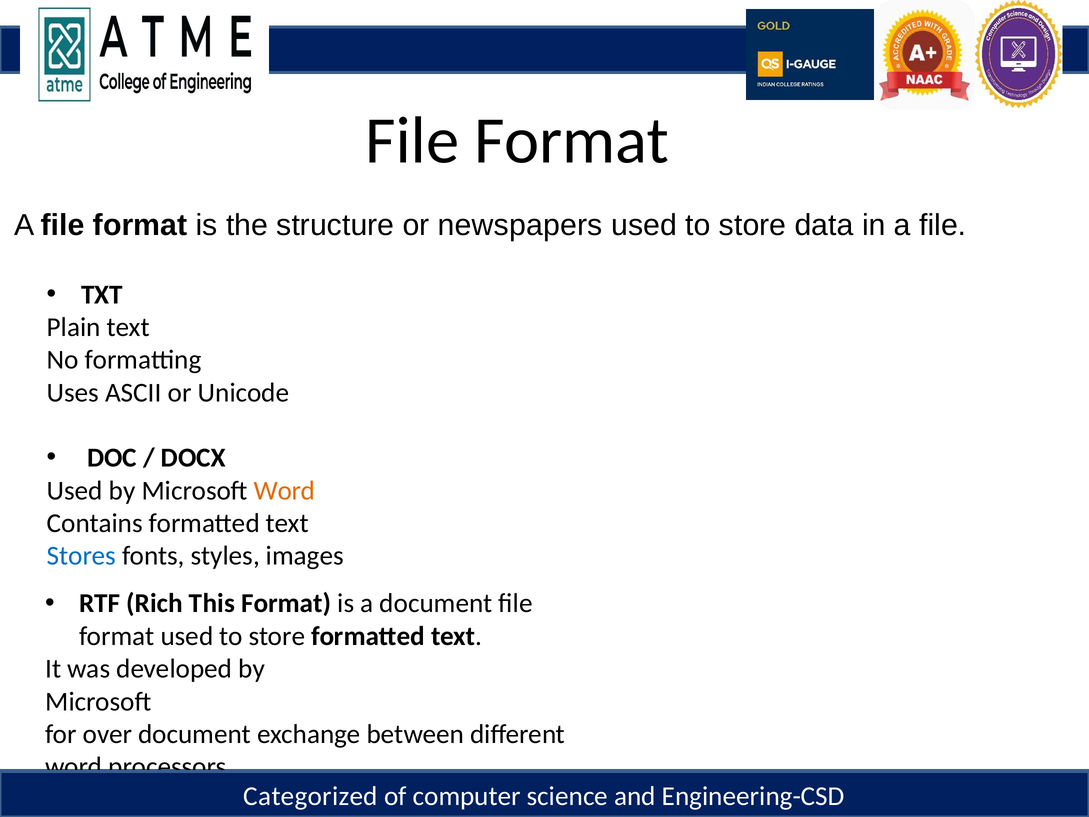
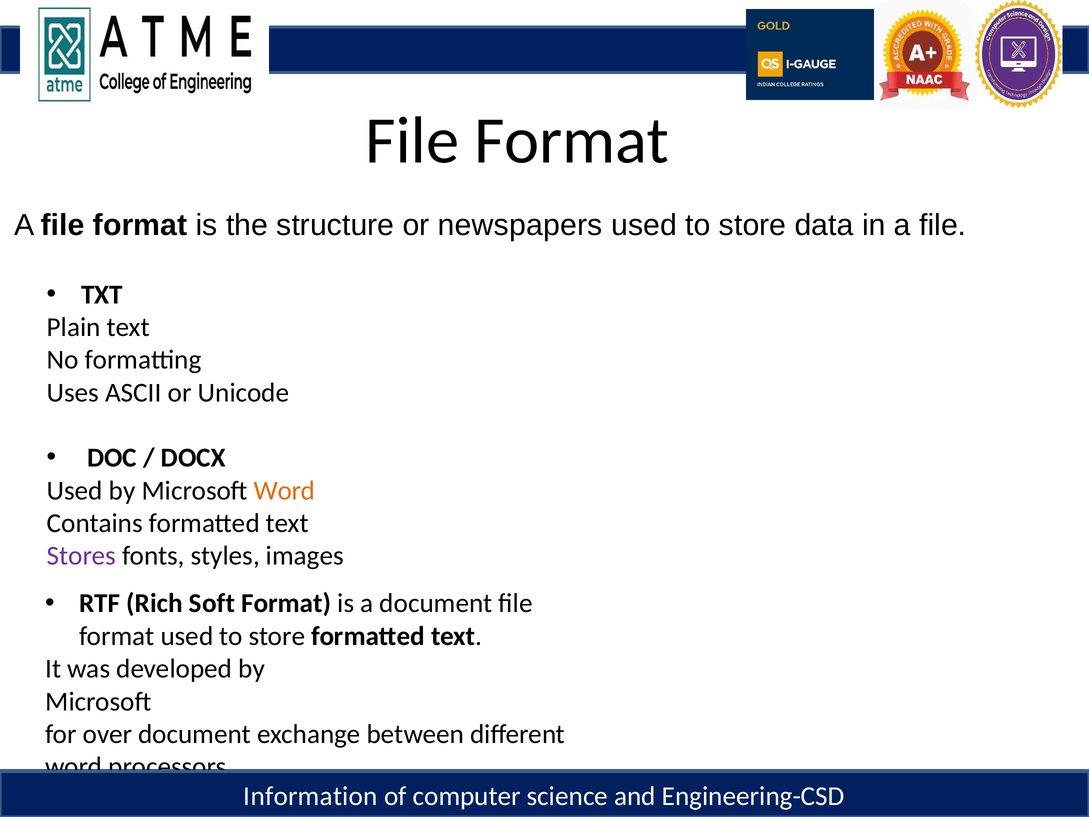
Stores colour: blue -> purple (82, 556)
This: This -> Soft (212, 603)
Categorized: Categorized -> Information (311, 796)
